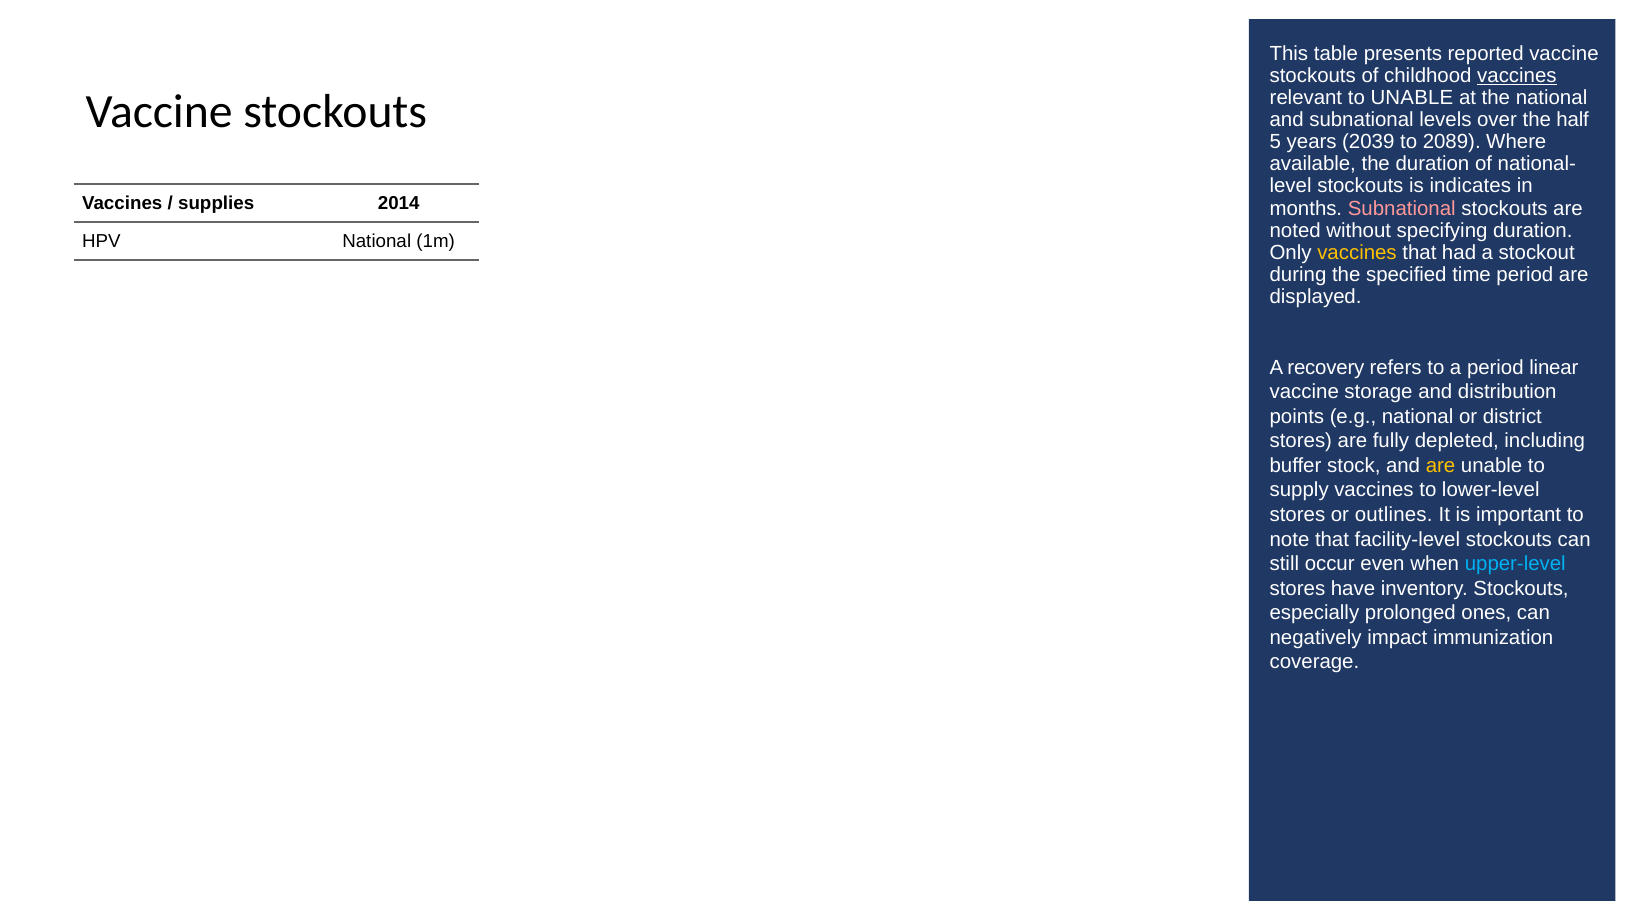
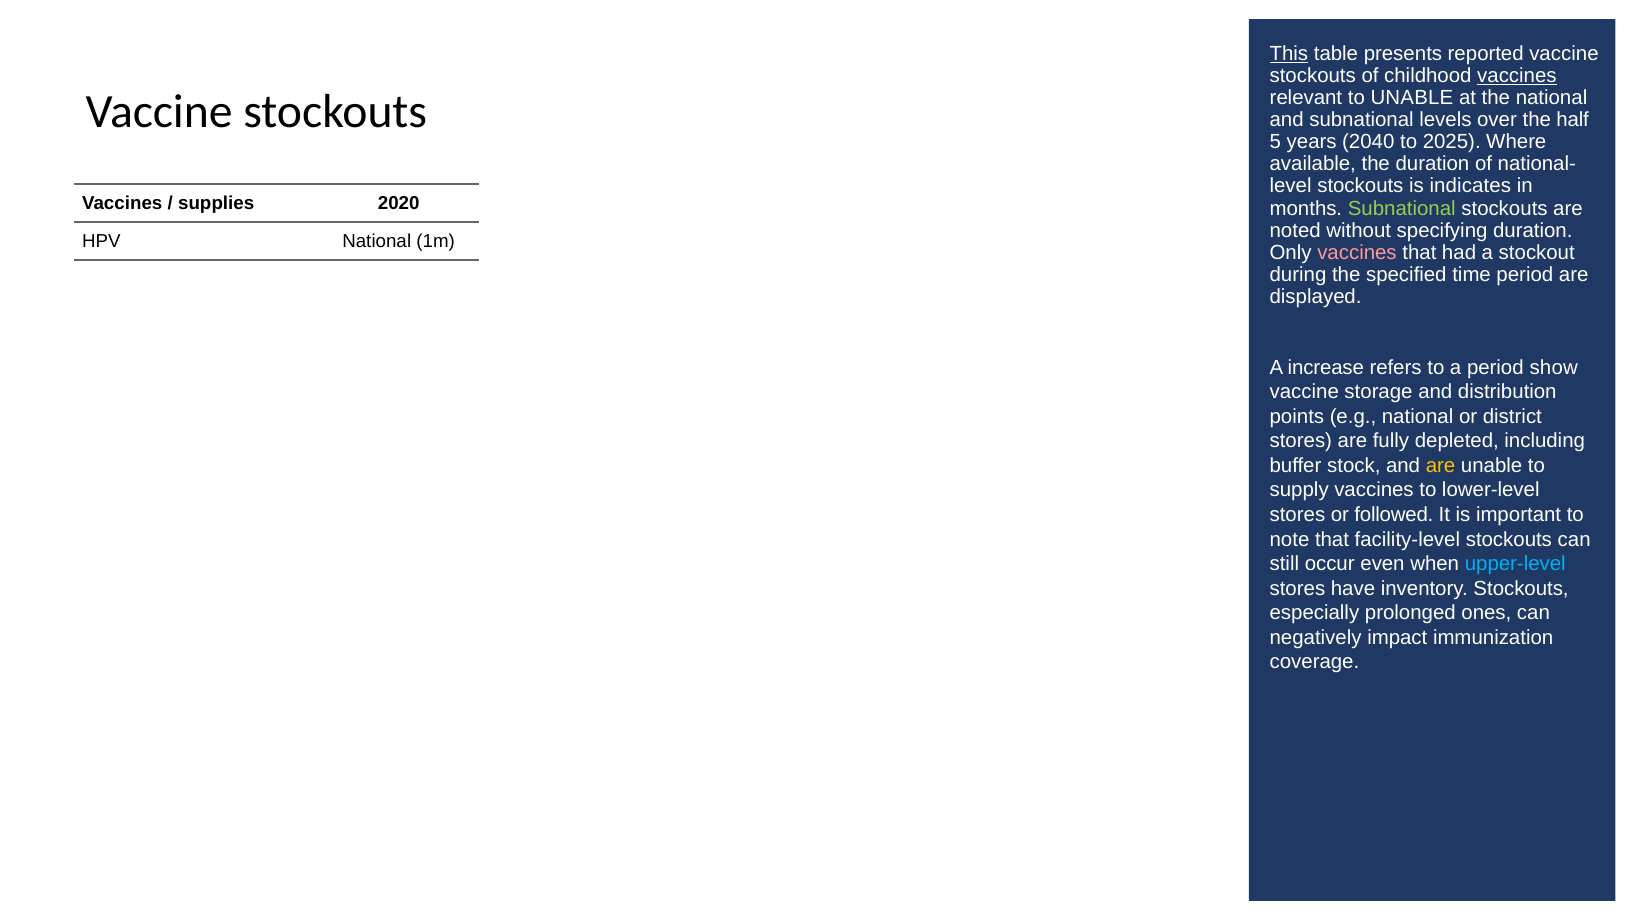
This underline: none -> present (1289, 54)
2039: 2039 -> 2040 (1368, 142)
2089: 2089 -> 2025 (1452, 142)
2014: 2014 -> 2020 (399, 203)
Subnational colour: pink -> light green (1402, 208)
vaccines colour: yellow -> pink (1357, 252)
recovery: recovery -> increase (1326, 368)
linear: linear -> show (1554, 368)
outlines: outlines -> followed (1394, 515)
